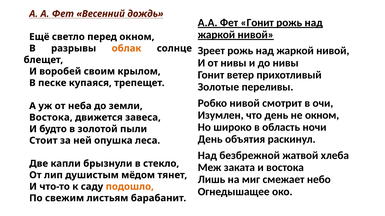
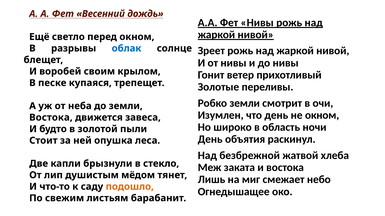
Фет Гонит: Гонит -> Нивы (257, 23)
облак colour: orange -> blue (127, 48)
Робко нивой: нивой -> земли (245, 103)
